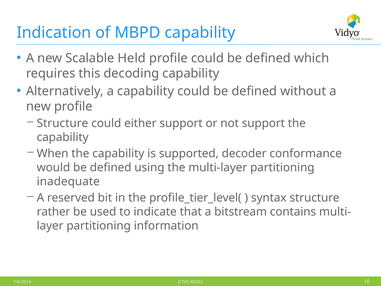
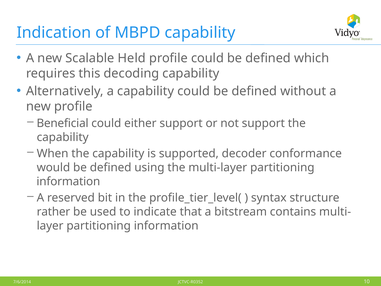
Structure: Structure -> Beneficial (63, 123)
inadequate: inadequate -> information (68, 181)
